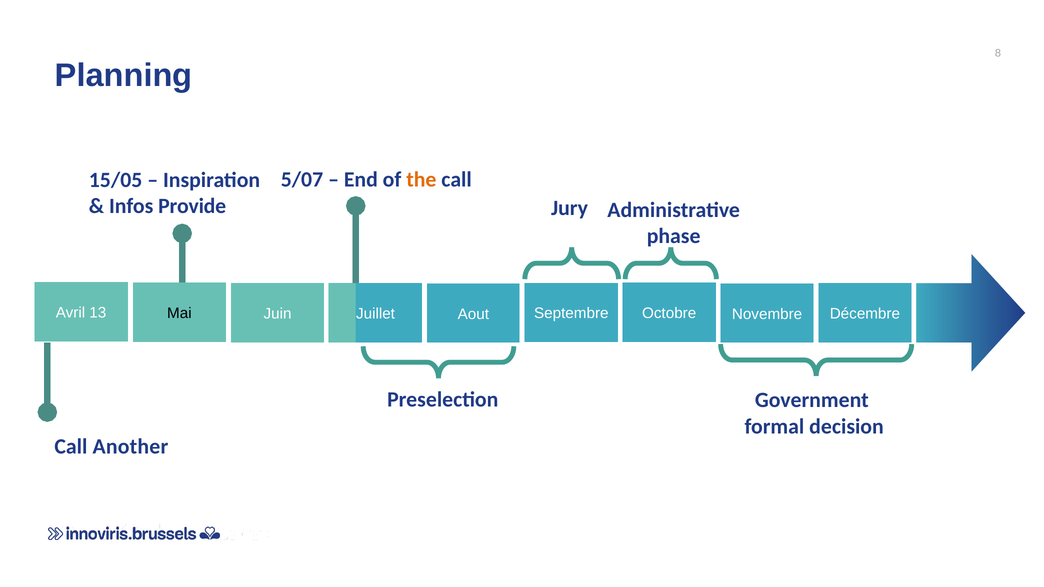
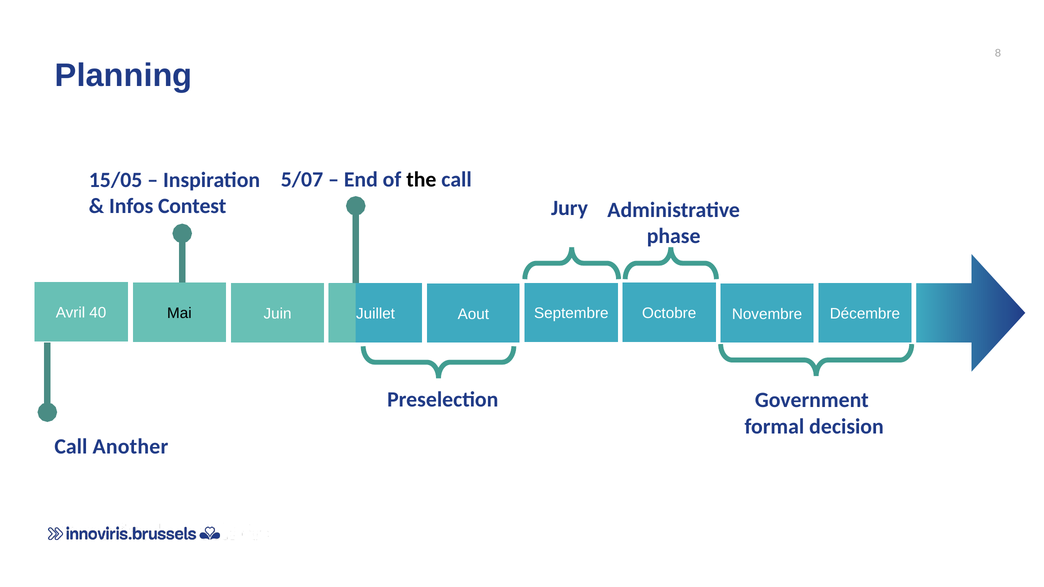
the colour: orange -> black (421, 179)
Provide: Provide -> Contest (192, 206)
13: 13 -> 40 (98, 313)
